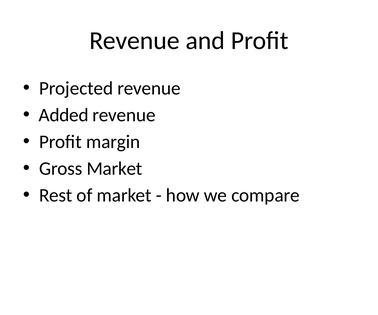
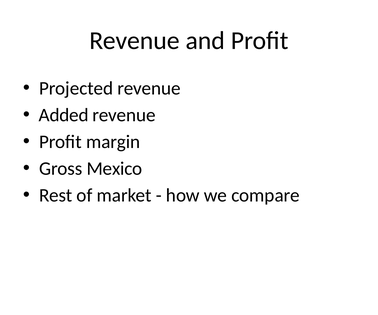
Gross Market: Market -> Mexico (114, 169)
